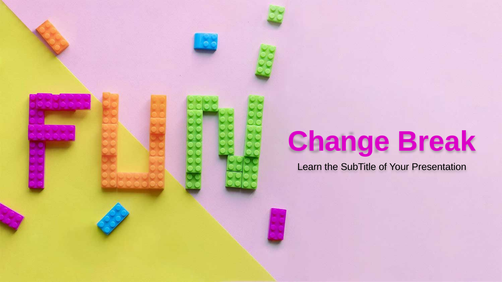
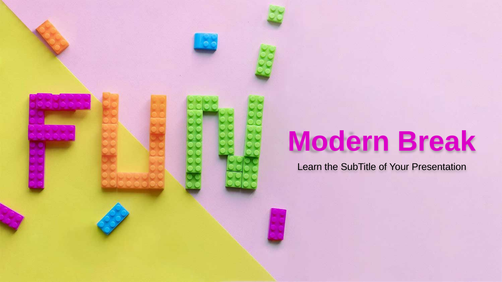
Change: Change -> Modern (339, 142)
